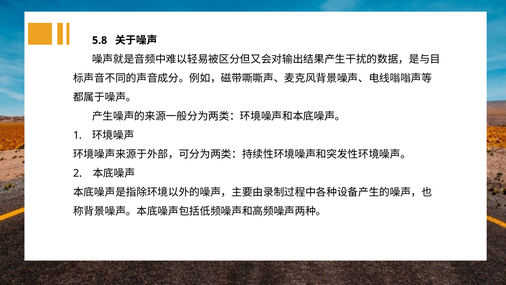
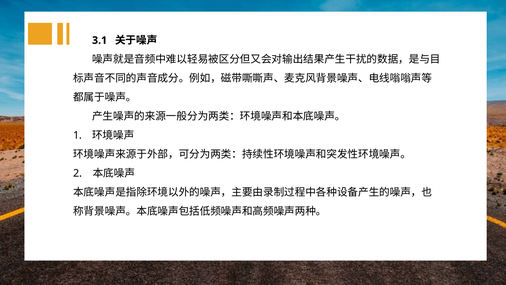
5.8: 5.8 -> 3.1 (100, 40)
